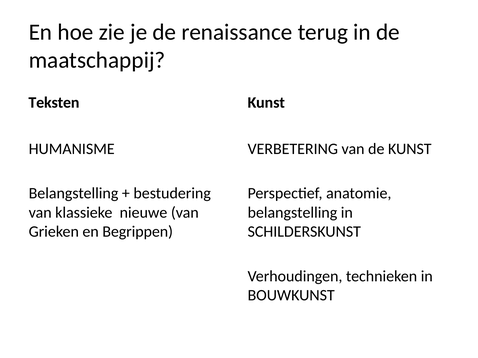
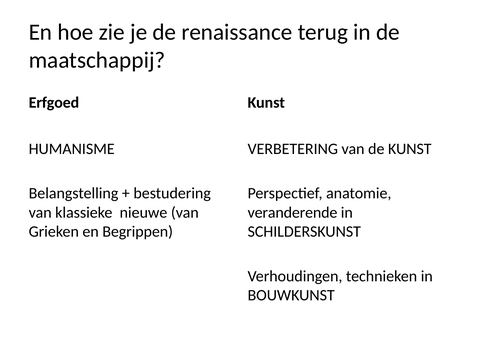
Teksten: Teksten -> Erfgoed (54, 103)
belangstelling: belangstelling -> veranderende (292, 213)
